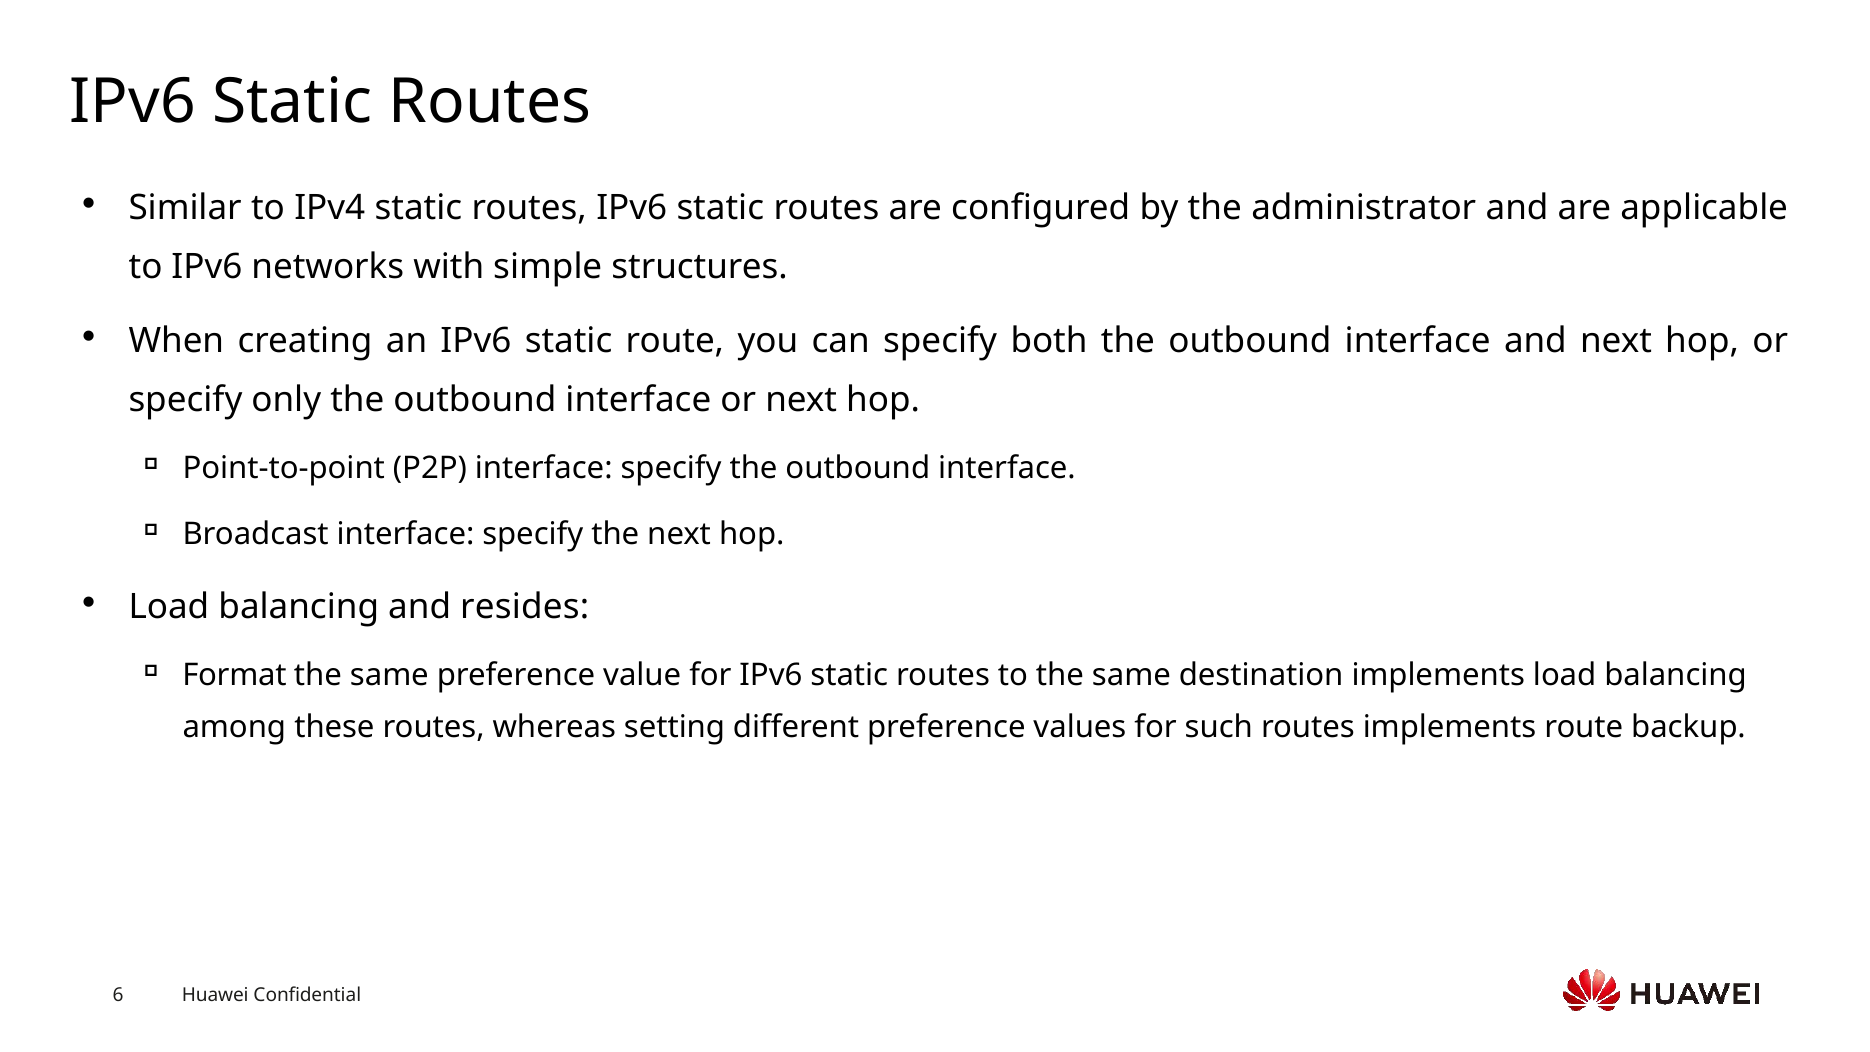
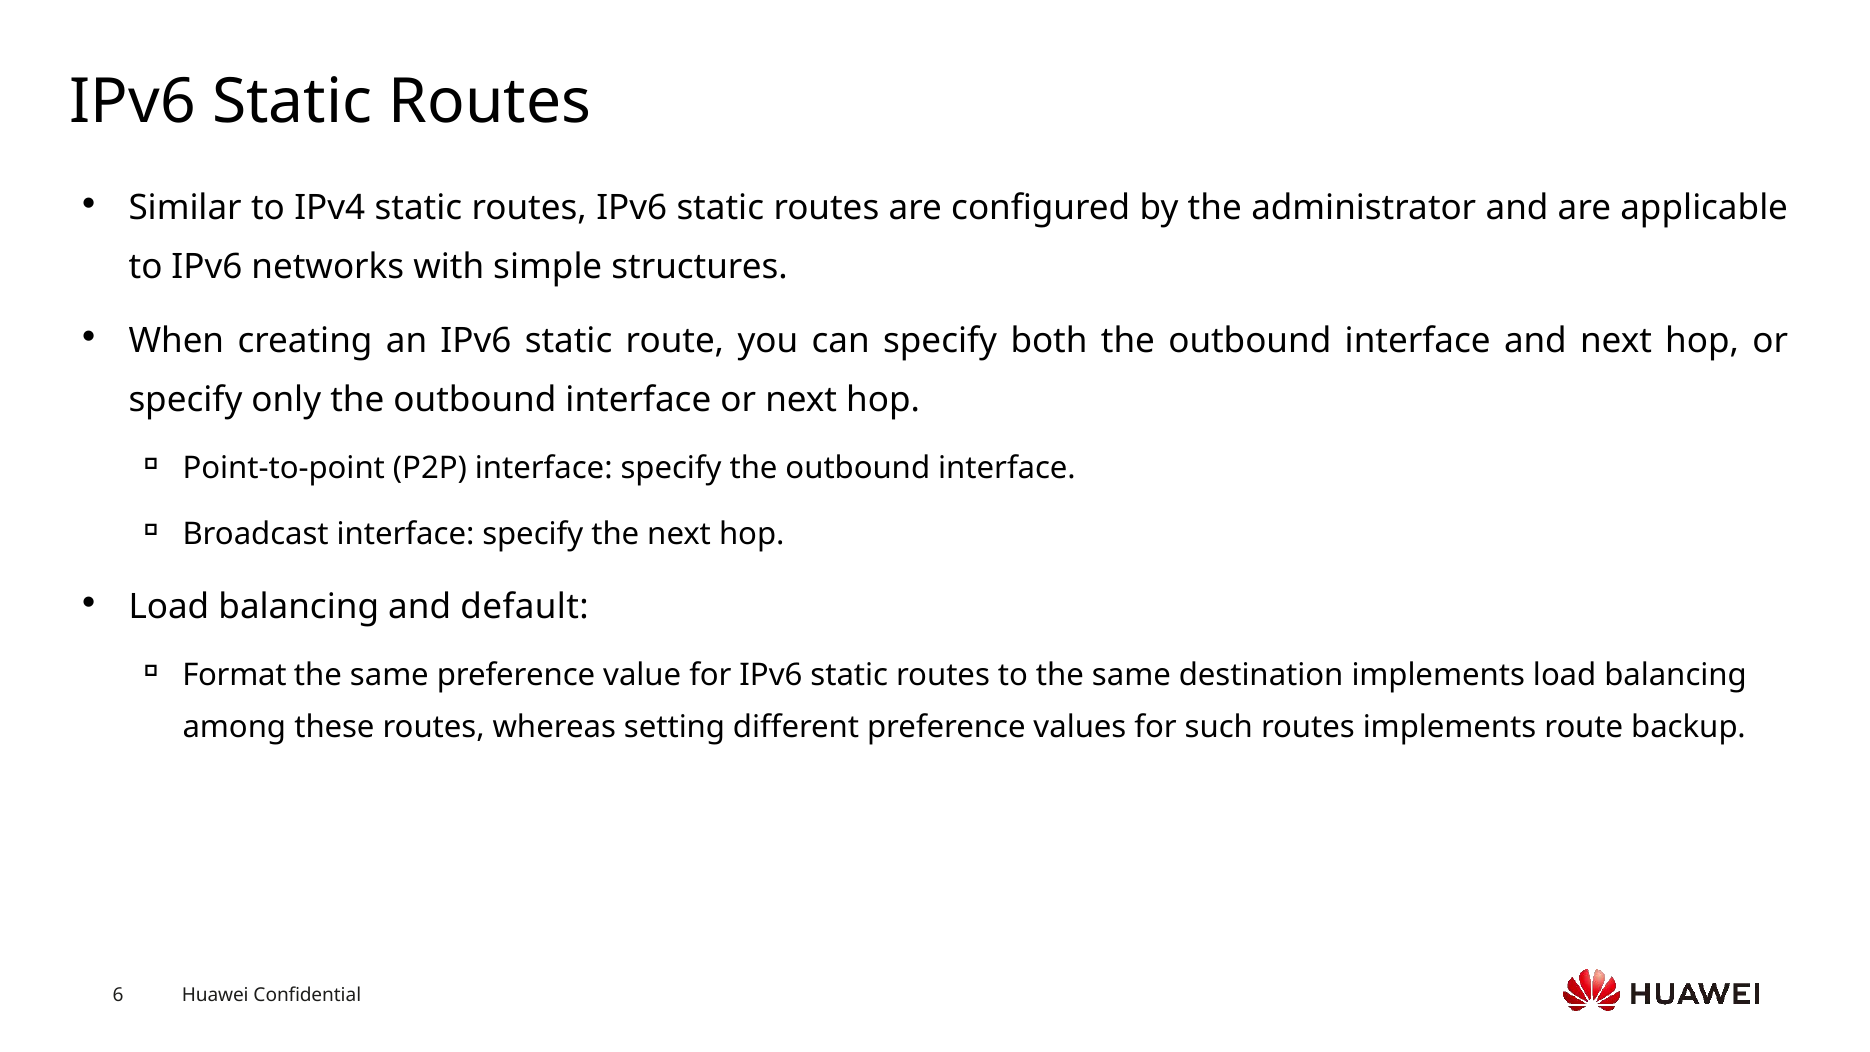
resides: resides -> default (525, 607)
